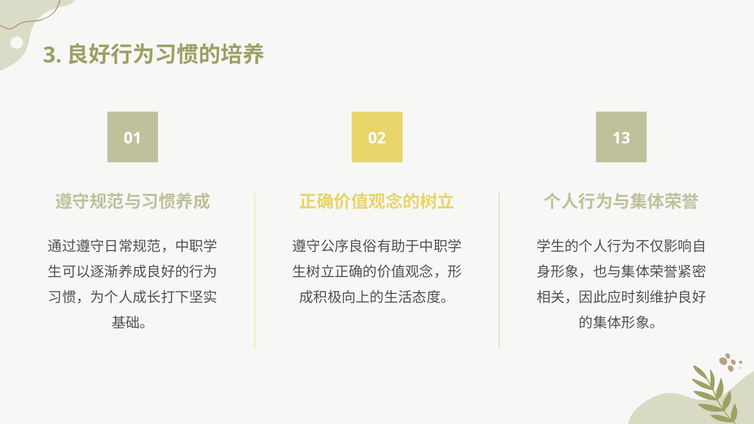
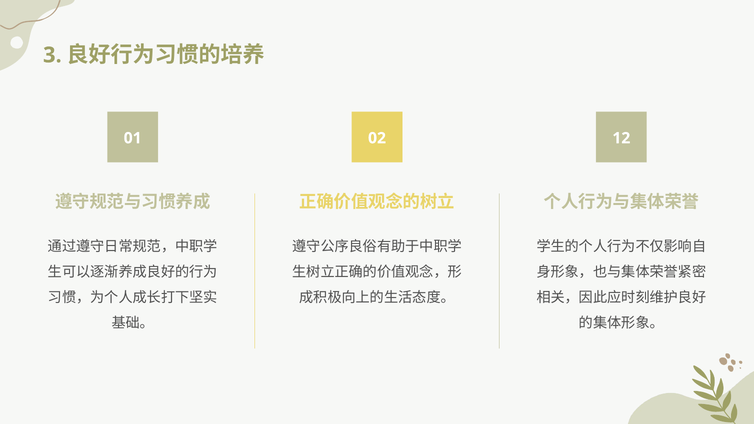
13: 13 -> 12 (621, 138)
